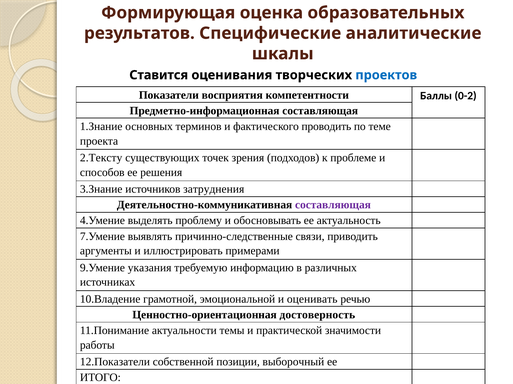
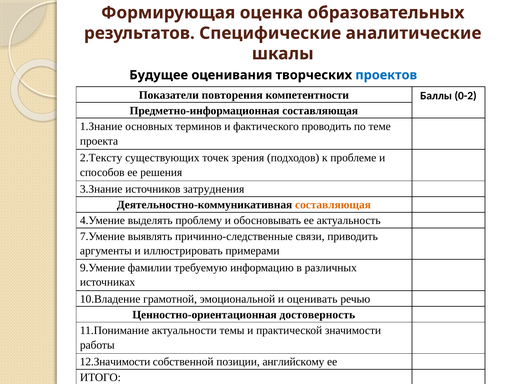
Ставится: Ставится -> Будущее (159, 75)
восприятия: восприятия -> повторения (232, 95)
составляющая colour: purple -> orange (333, 205)
указания: указания -> фамилии (150, 268)
12.Показатели: 12.Показатели -> 12.Значимости (115, 363)
выборочный: выборочный -> английскому (293, 363)
